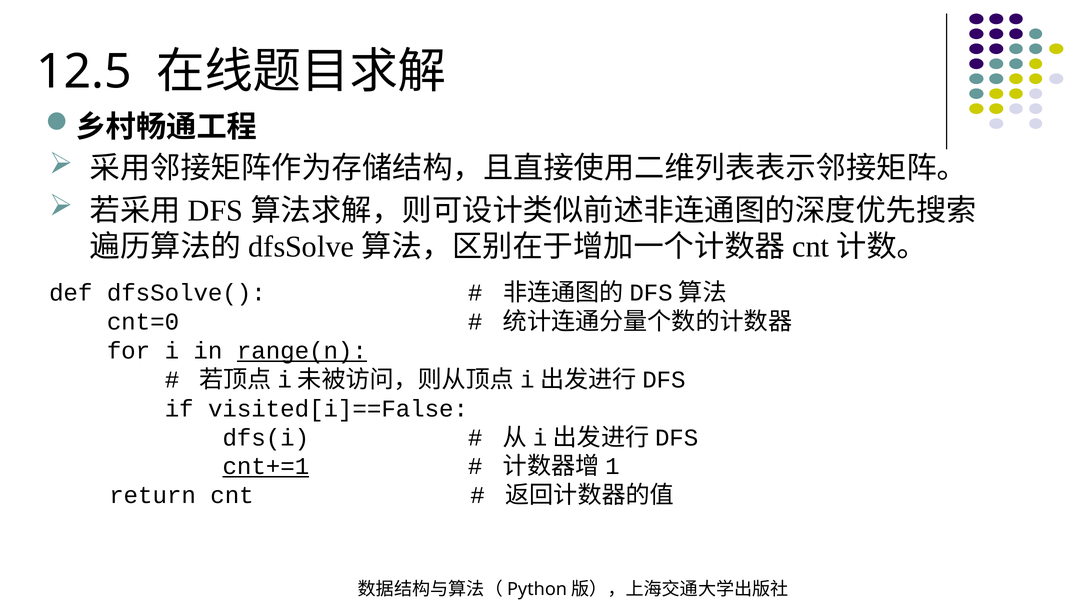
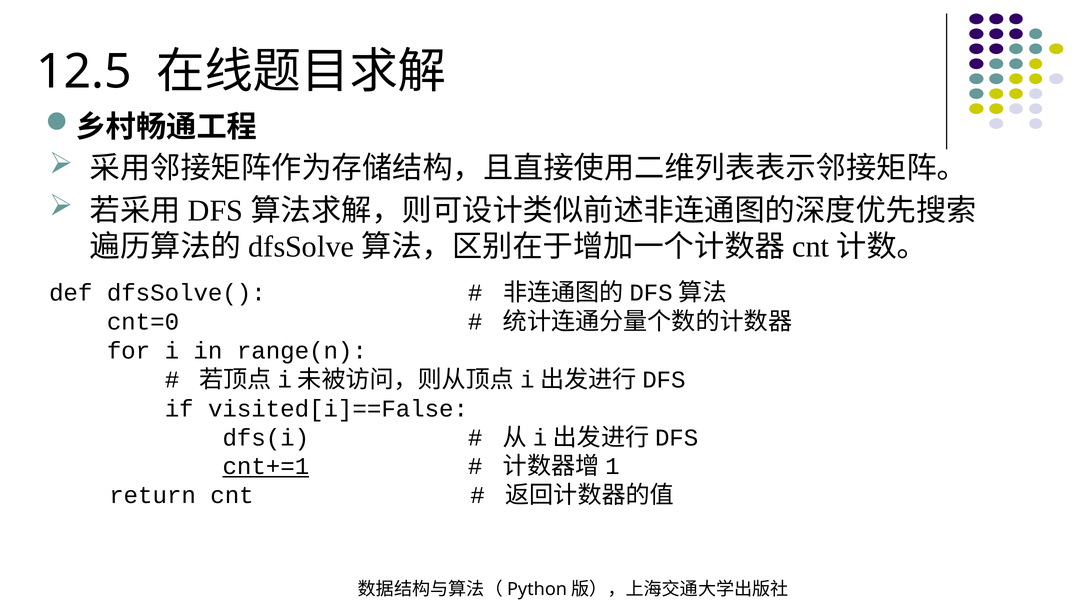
range(n underline: present -> none (302, 351)
